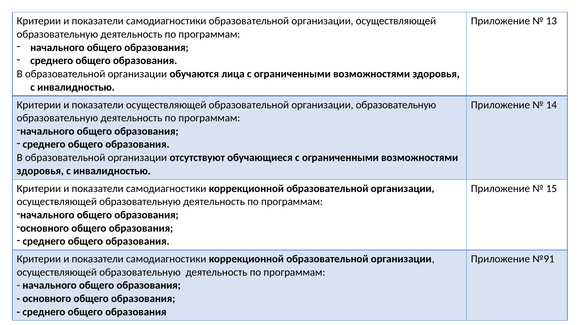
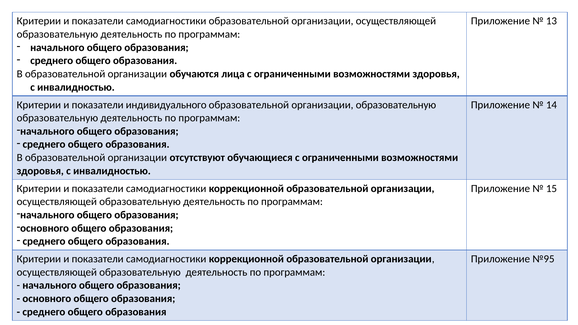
показатели осуществляющей: осуществляющей -> индивидуального (166, 105)
№91: №91 -> №95 (543, 259)
